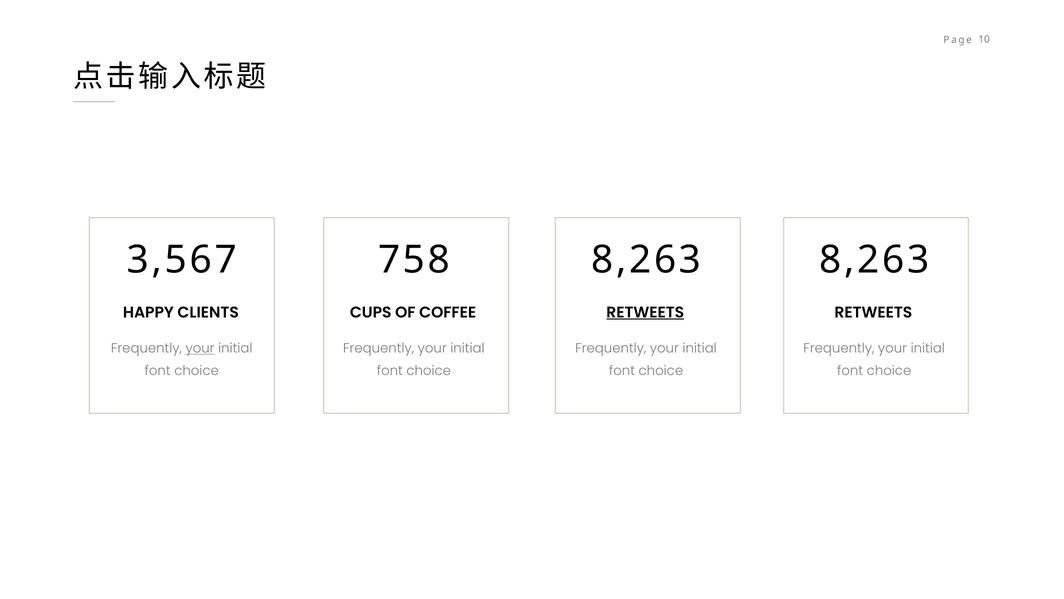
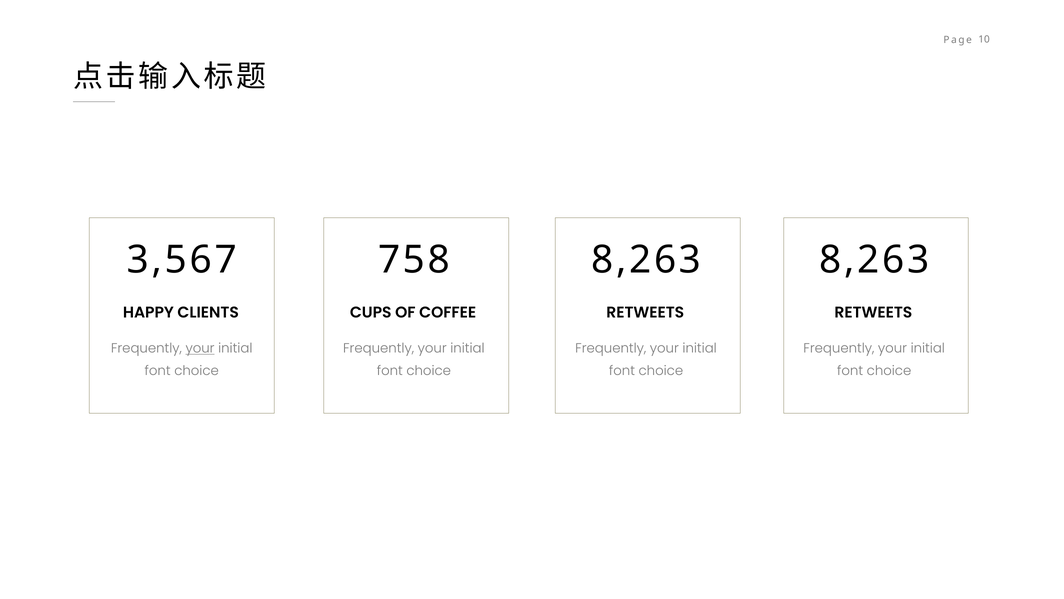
RETWEETS underline: present -> none (645, 312)
